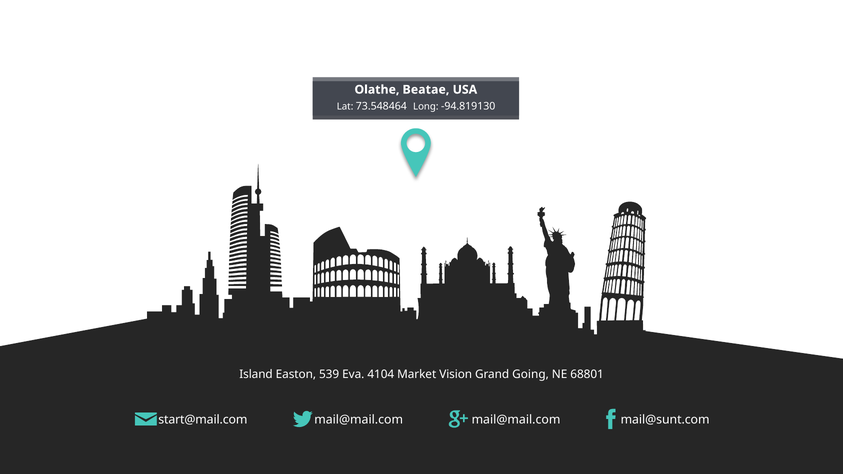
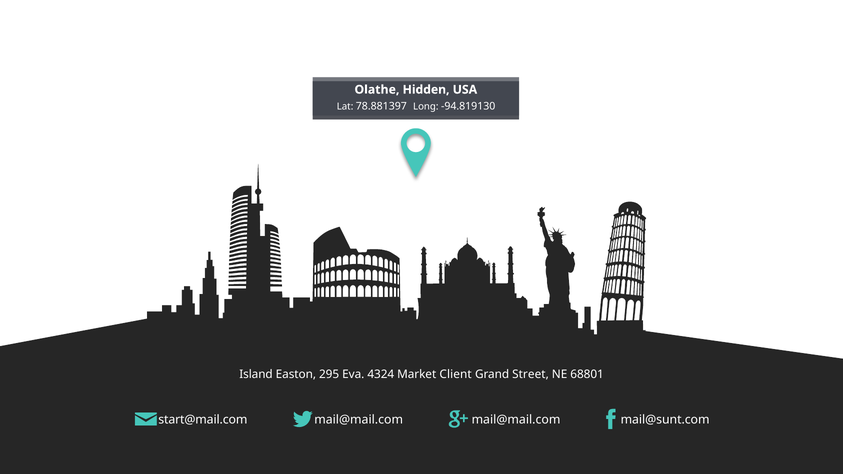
Beatae: Beatae -> Hidden (426, 90)
73.548464: 73.548464 -> 78.881397 (381, 107)
539: 539 -> 295 (329, 375)
4104: 4104 -> 4324 (381, 375)
Vision: Vision -> Client (456, 375)
Going: Going -> Street (530, 375)
